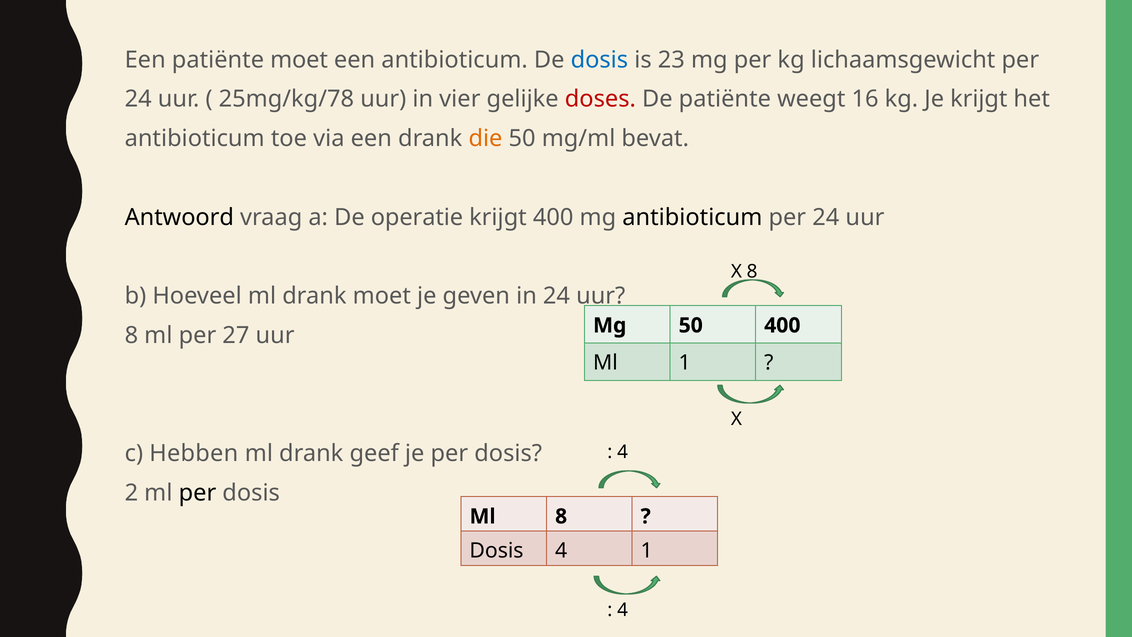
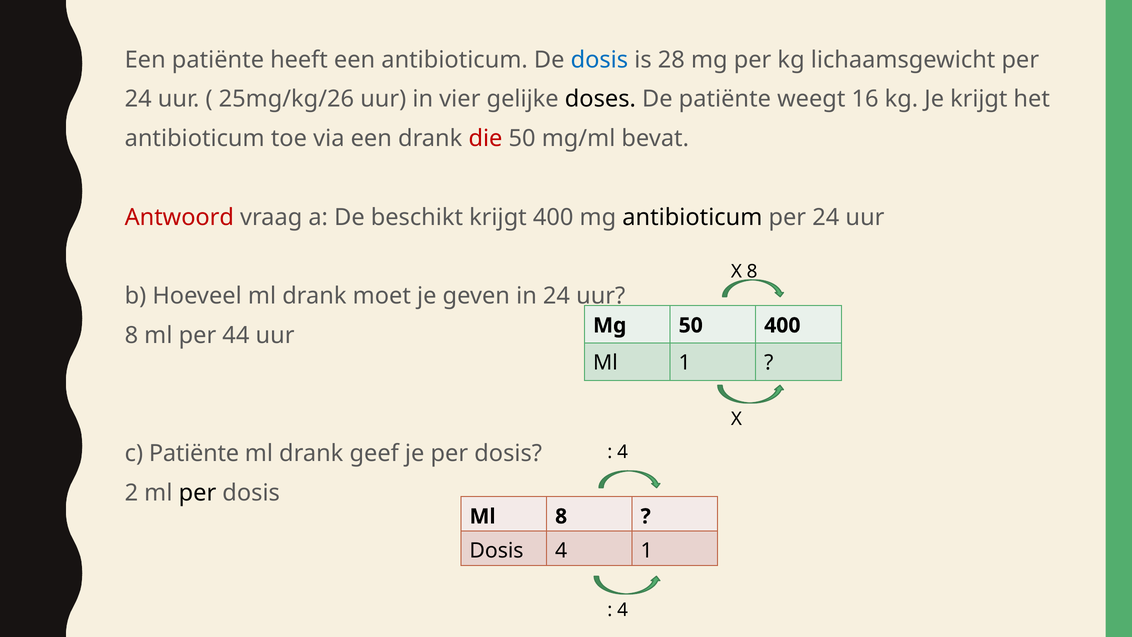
patiënte moet: moet -> heeft (299, 60)
23: 23 -> 28 (671, 60)
25mg/kg/78: 25mg/kg/78 -> 25mg/kg/26 (286, 99)
doses colour: red -> black (600, 99)
die colour: orange -> red (485, 139)
Antwoord colour: black -> red (179, 217)
operatie: operatie -> beschikt (417, 217)
27: 27 -> 44 (236, 335)
c Hebben: Hebben -> Patiënte (194, 454)
